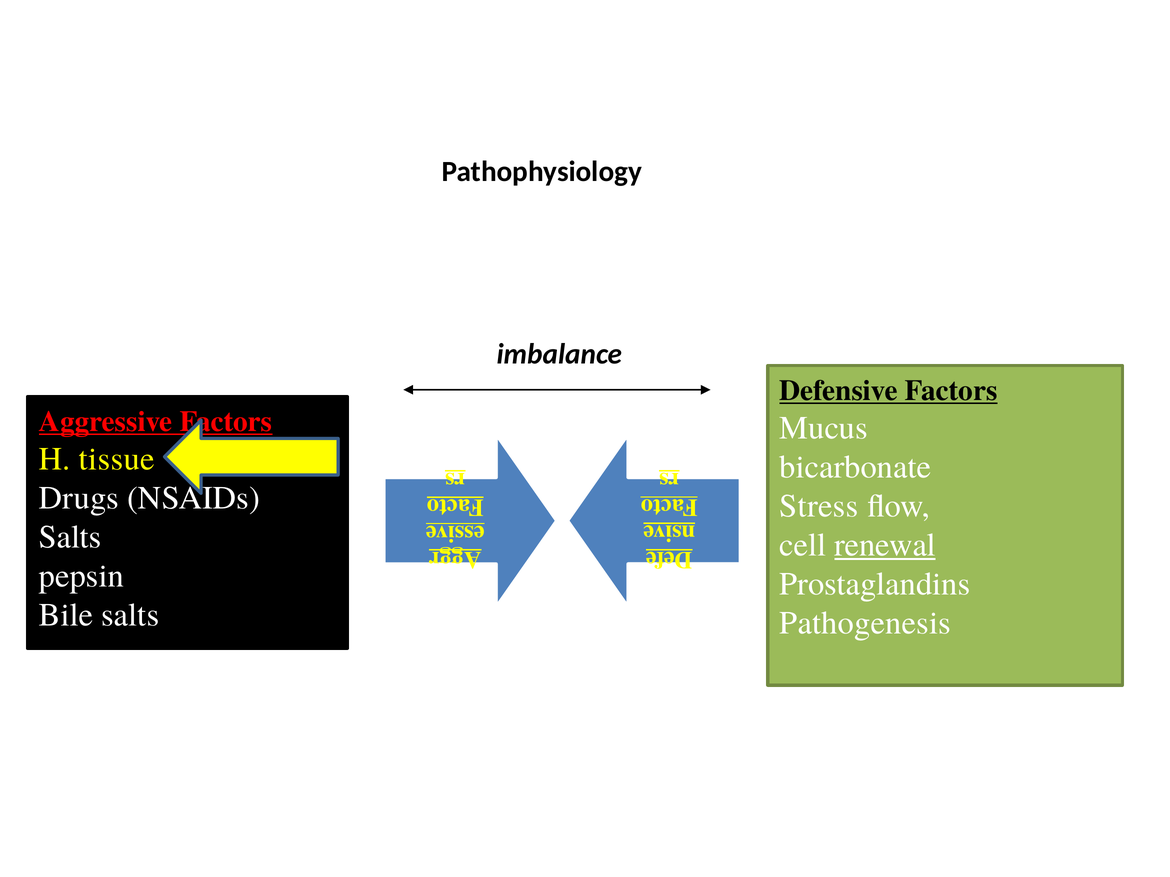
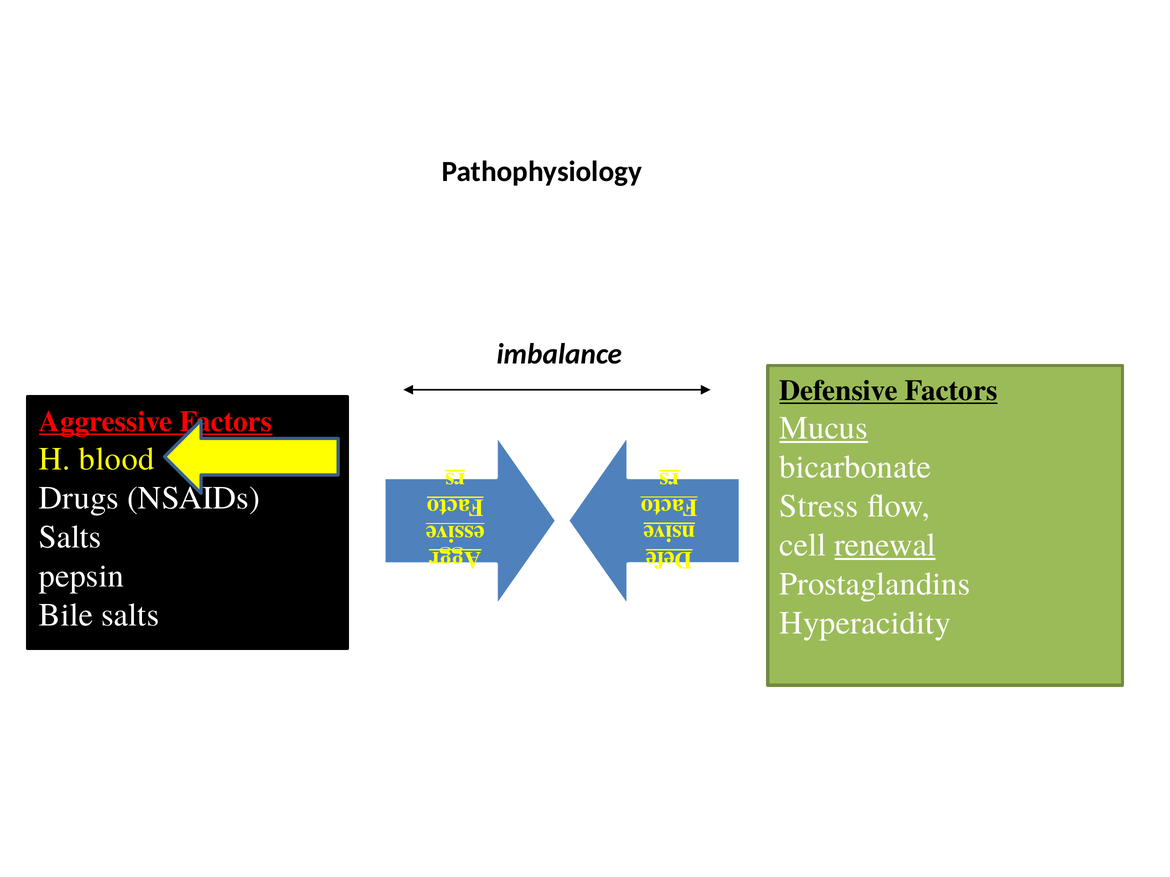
Mucus underline: none -> present (824, 428)
tissue: tissue -> blood (117, 459)
Pathogenesis: Pathogenesis -> Hyperacidity (865, 623)
